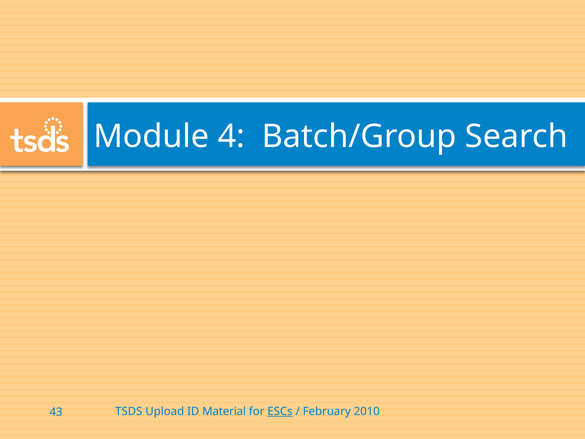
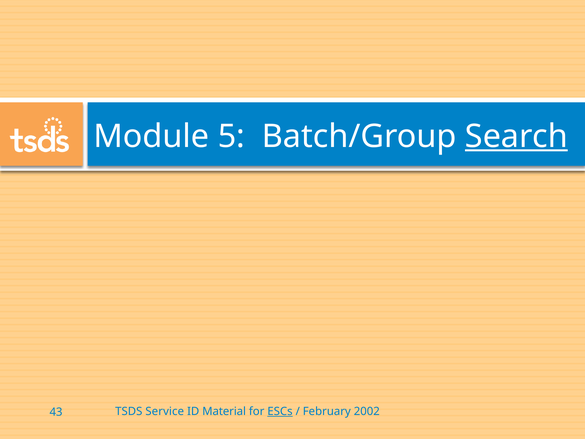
4: 4 -> 5 (231, 136)
Search underline: none -> present (516, 136)
Upload: Upload -> Service (165, 411)
2010: 2010 -> 2002 (367, 411)
